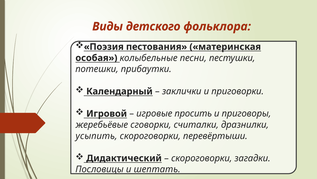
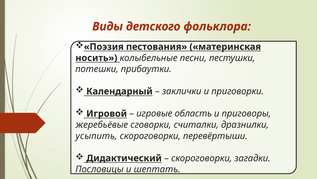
особая: особая -> носить (96, 58)
просить: просить -> область (193, 113)
